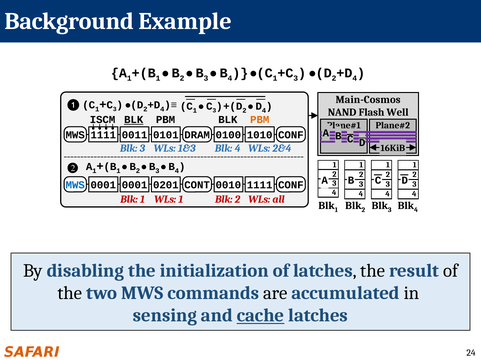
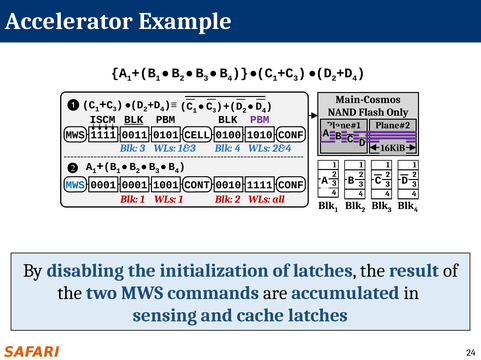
Background: Background -> Accelerator (69, 21)
Well: Well -> Only (398, 113)
PBM colour: orange -> purple (260, 120)
DRAM: DRAM -> CELL (197, 135)
0201: 0201 -> 1001 (166, 185)
cache underline: present -> none (260, 316)
